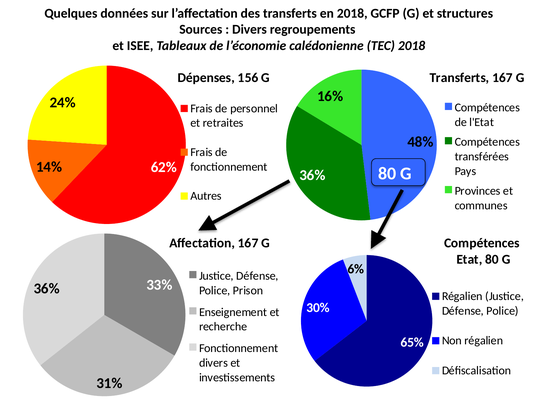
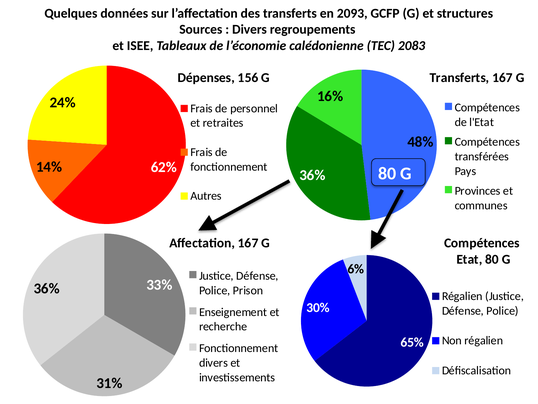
en 2018: 2018 -> 2093 (352, 13)
TEC 2018: 2018 -> 2083 (412, 46)
